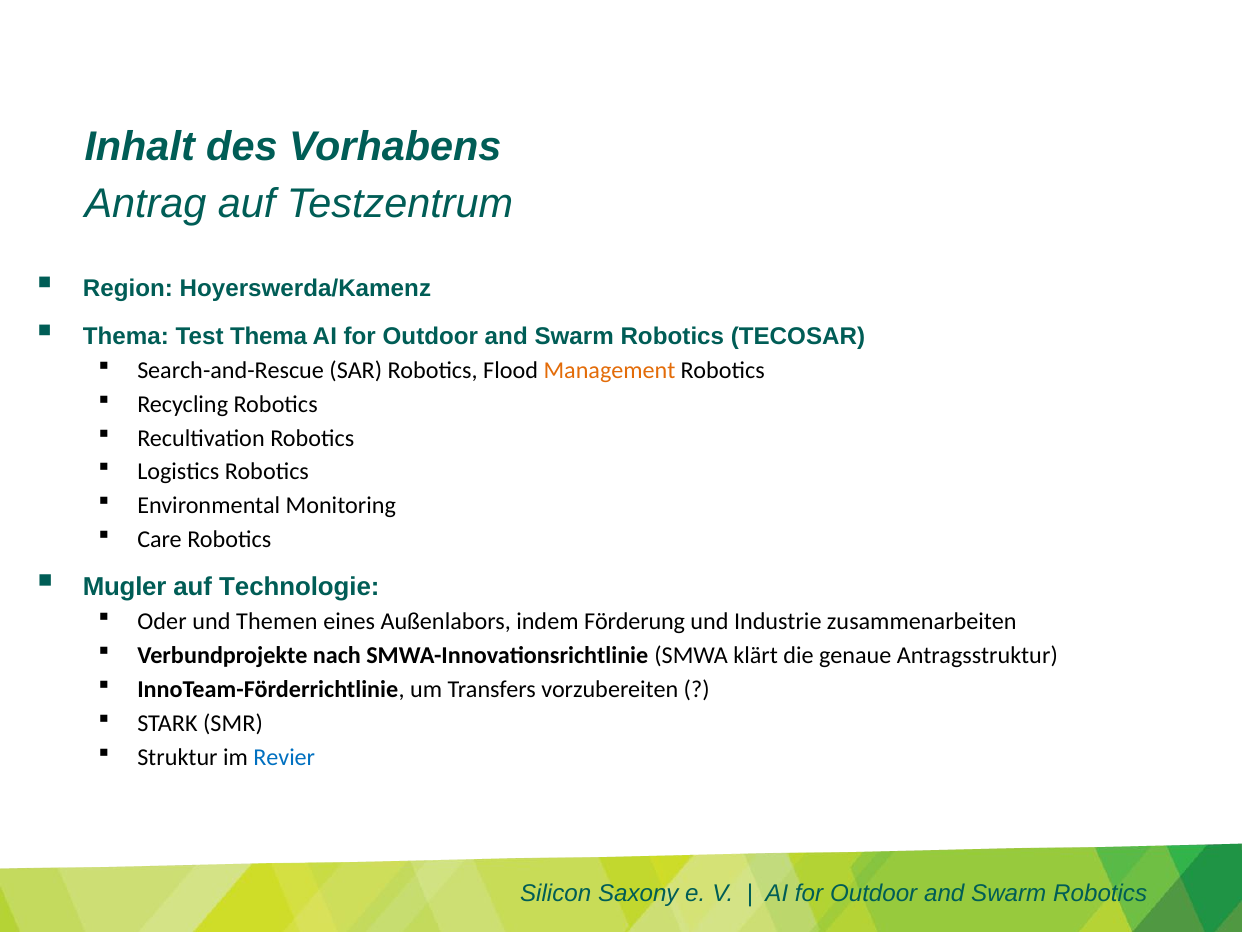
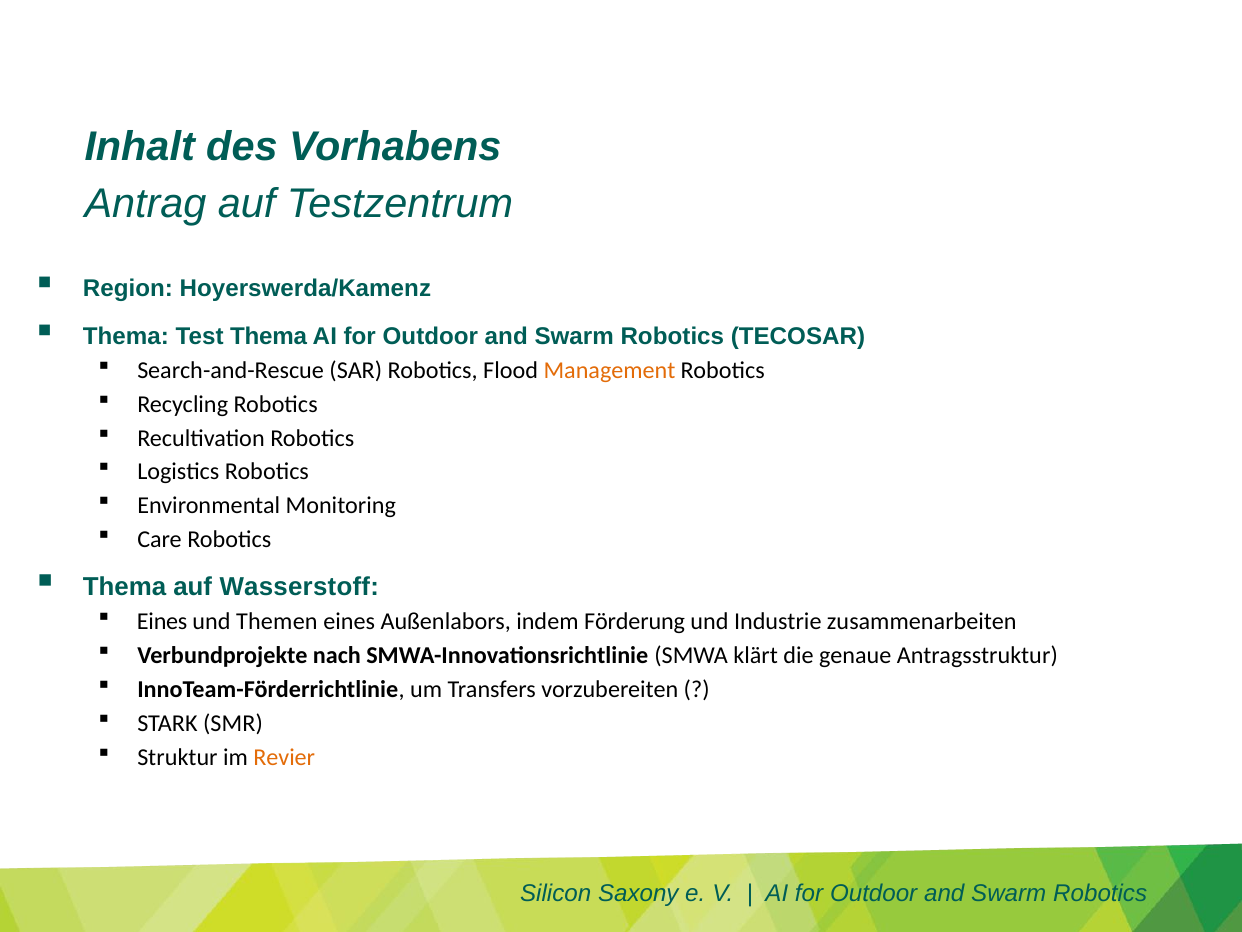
Mugler: Mugler -> Thema (125, 587)
Technologie: Technologie -> Wasserstoff (299, 587)
Oder: Oder -> Eines (162, 622)
Revier colour: blue -> orange (284, 757)
